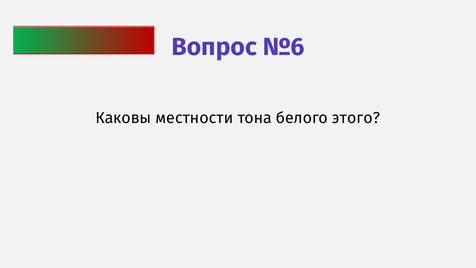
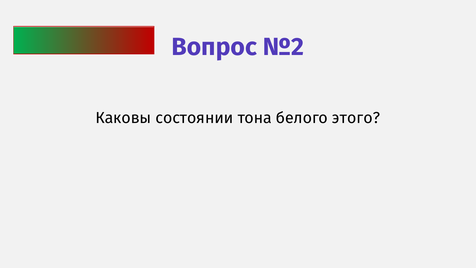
№6: №6 -> №2 (283, 47)
местности: местности -> состоянии (194, 118)
